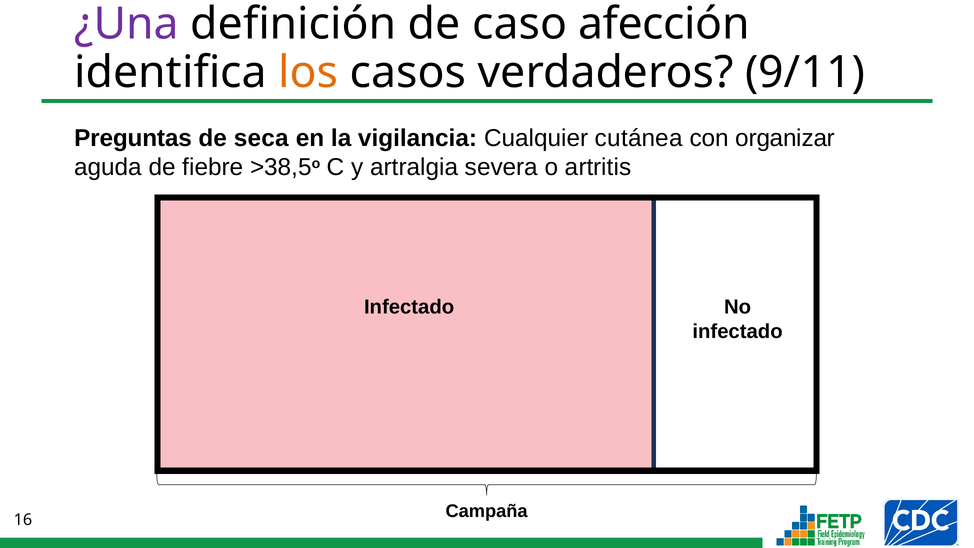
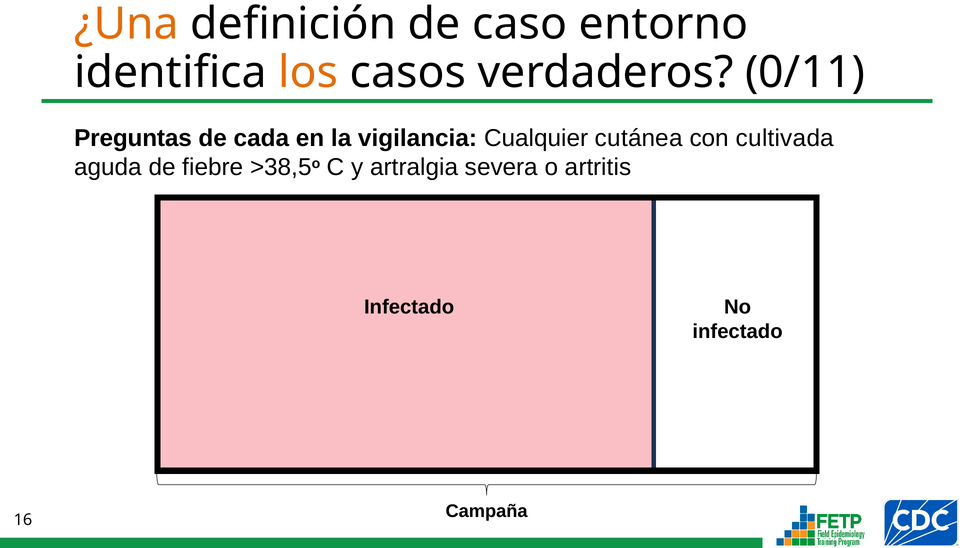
¿Una colour: purple -> orange (127, 24)
afección: afección -> entorno (664, 24)
9/11: 9/11 -> 0/11 (805, 72)
seca: seca -> cada (261, 138)
organizar: organizar -> cultivada (785, 138)
